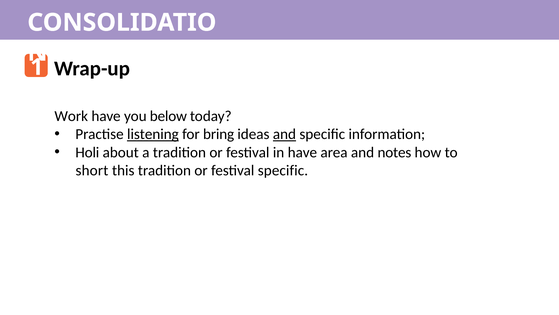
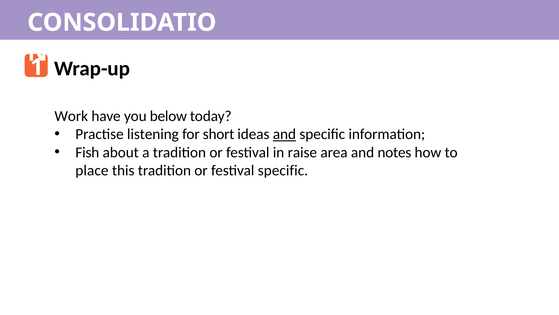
listening underline: present -> none (153, 134)
bring: bring -> short (219, 134)
Holi: Holi -> Fish (87, 152)
in have: have -> raise (302, 152)
short: short -> place (92, 170)
